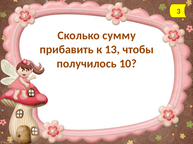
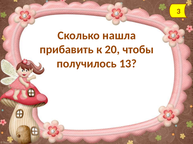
сумму: сумму -> нашла (119, 36)
13: 13 -> 20 (112, 50)
10: 10 -> 13 (128, 64)
